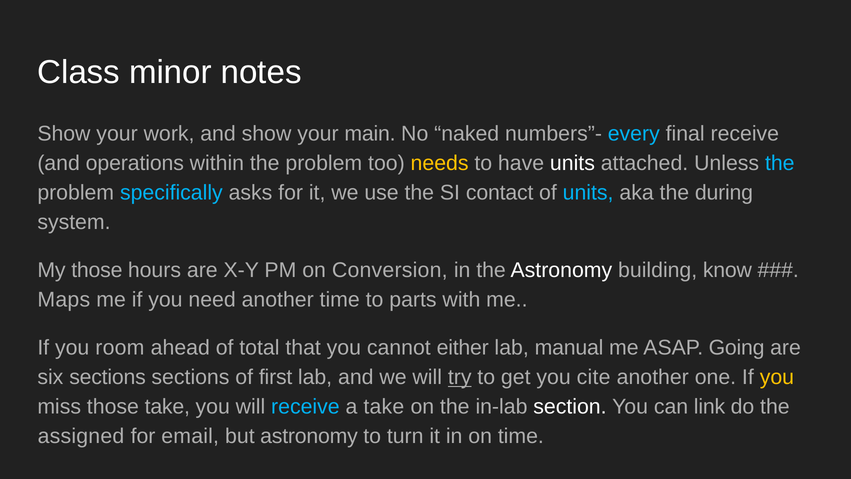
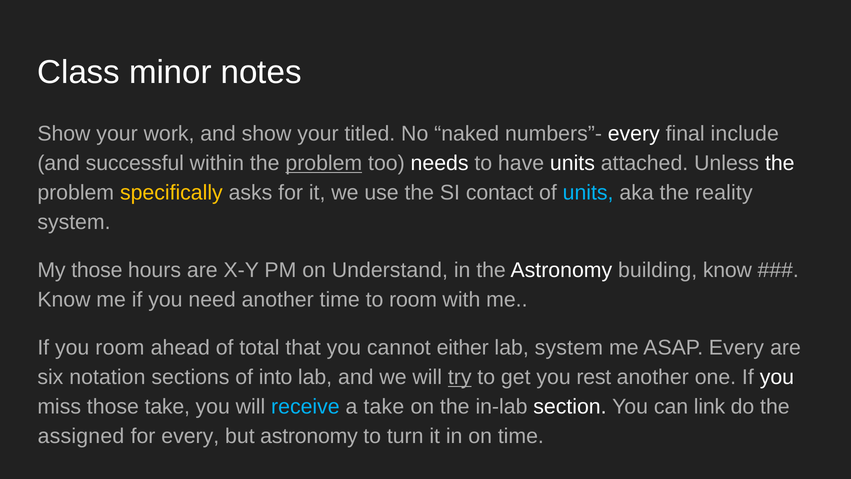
main: main -> titled (370, 134)
every colour: light blue -> white (634, 134)
final receive: receive -> include (745, 134)
operations: operations -> successful (135, 163)
problem underline: none -> present (324, 163)
needs colour: yellow -> white (440, 163)
the colour: light blue -> white (780, 163)
specifically colour: light blue -> yellow (171, 193)
during: during -> reality (724, 193)
Conversion: Conversion -> Understand (390, 270)
Maps: Maps -> Know (64, 299)
to parts: parts -> room (413, 299)
lab manual: manual -> system (569, 348)
ASAP Going: Going -> Every (736, 348)
six sections: sections -> notation (107, 377)
first: first -> into (276, 377)
cite: cite -> rest (594, 377)
you colour: yellow -> white (777, 377)
for email: email -> every (190, 436)
